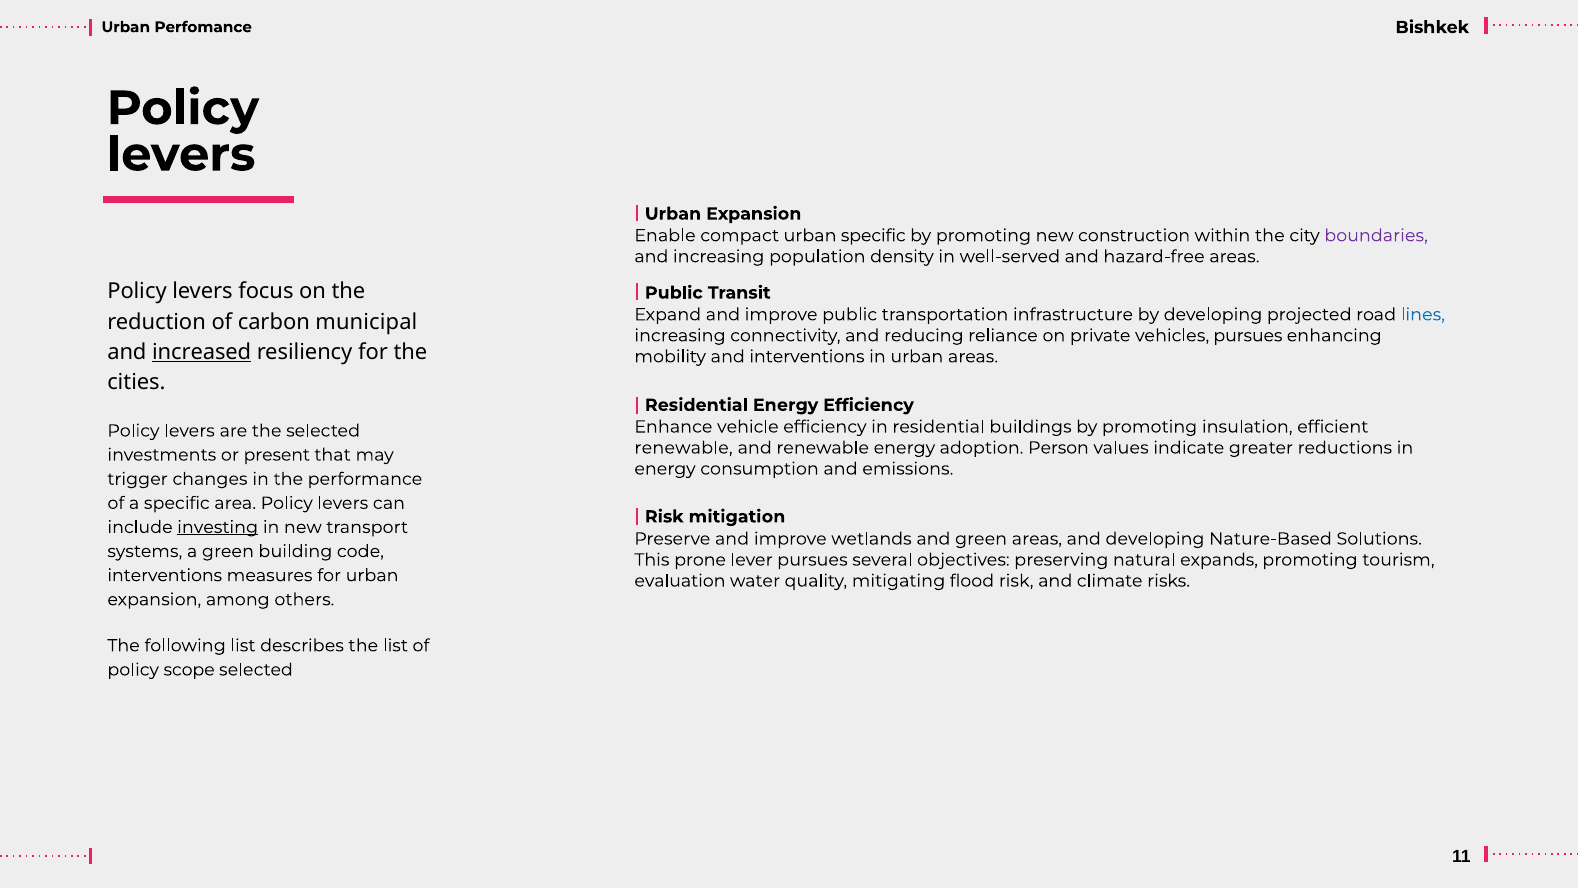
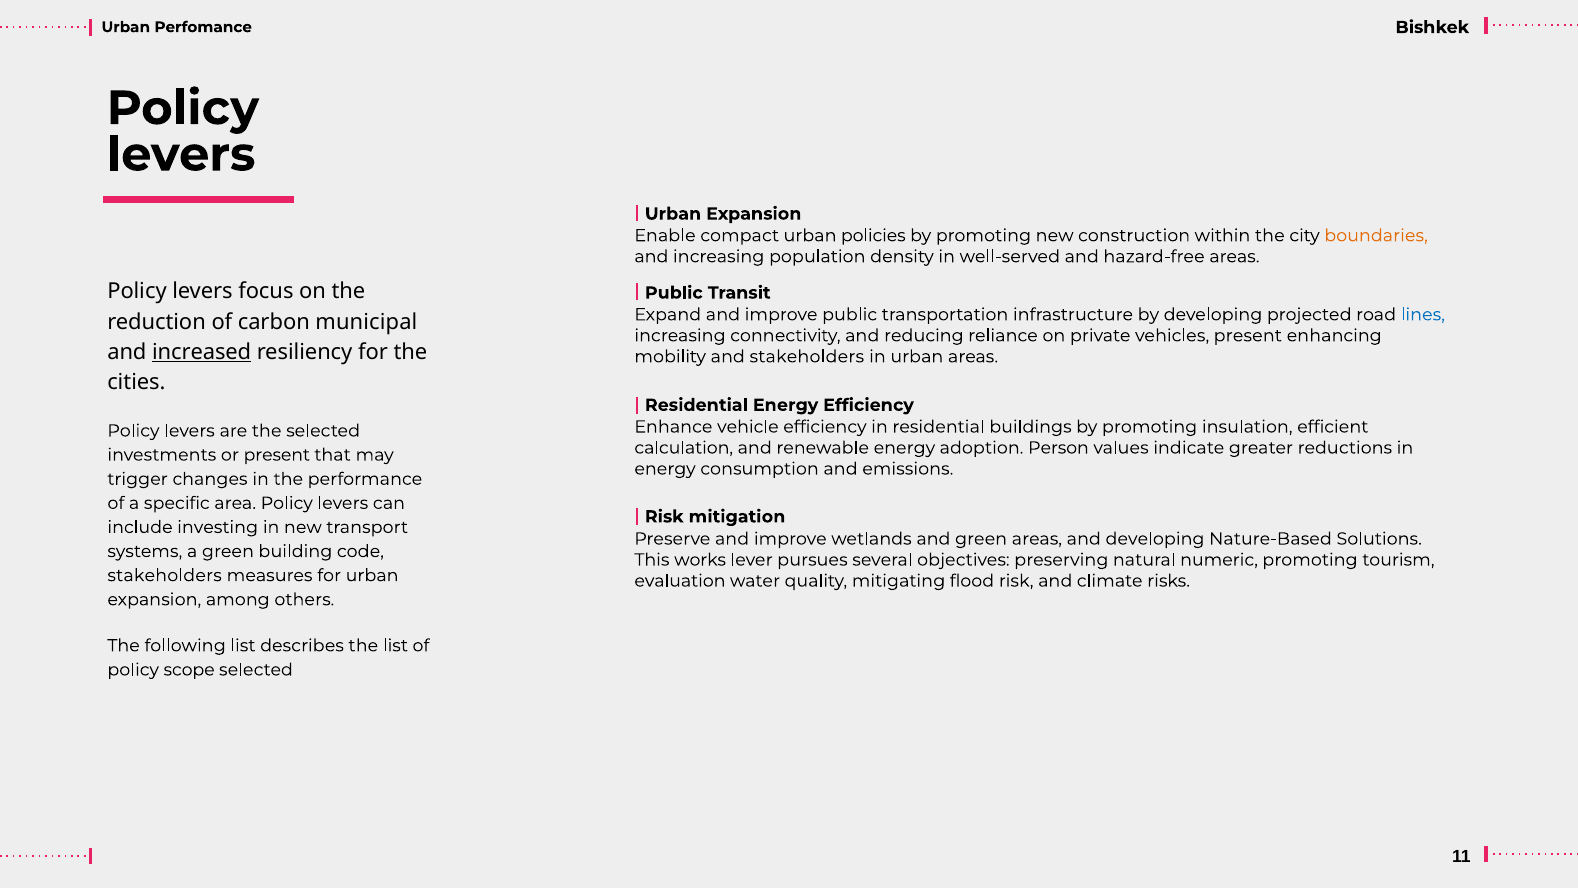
urban specific: specific -> policies (873, 235)
boundaries colour: purple -> orange (1376, 235)
vehicles pursues: pursues -> present (1248, 335)
and interventions: interventions -> stakeholders (807, 356)
renewable: renewable -> calculation (684, 448)
investing underline: present -> none (218, 527)
prone: prone -> works (700, 560)
expands: expands -> numeric (1219, 560)
interventions: interventions -> stakeholders (165, 575)
